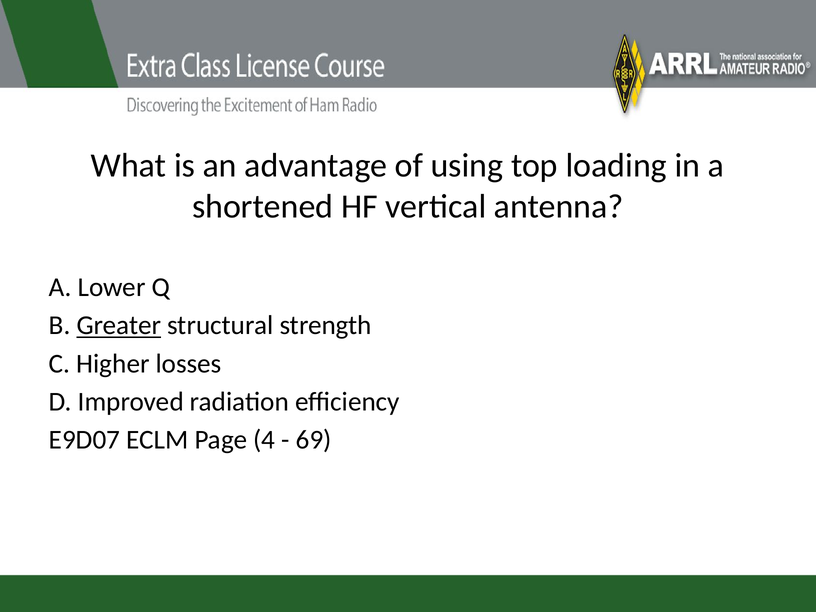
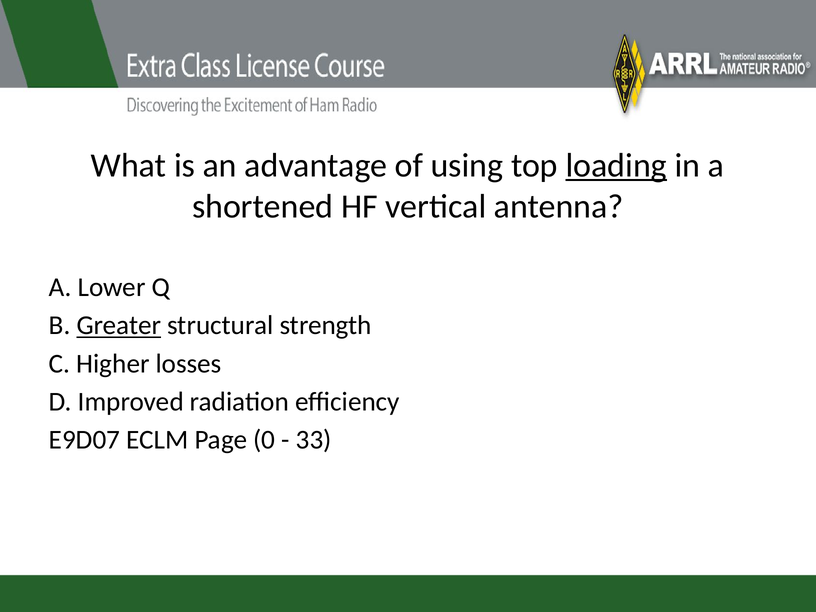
loading underline: none -> present (616, 166)
4: 4 -> 0 (264, 440)
69: 69 -> 33 (314, 440)
